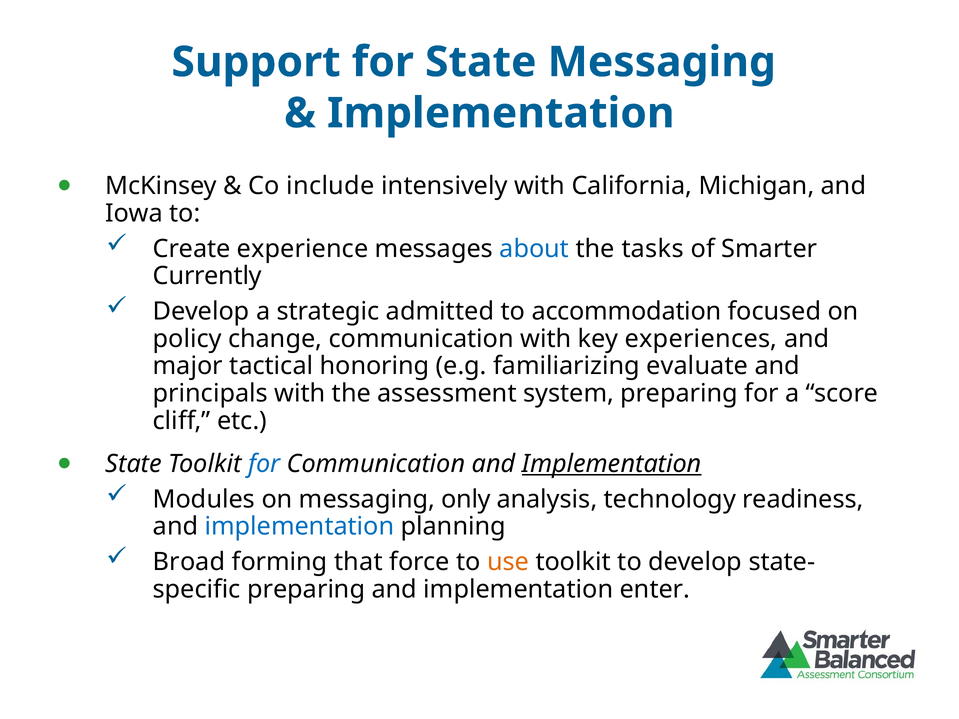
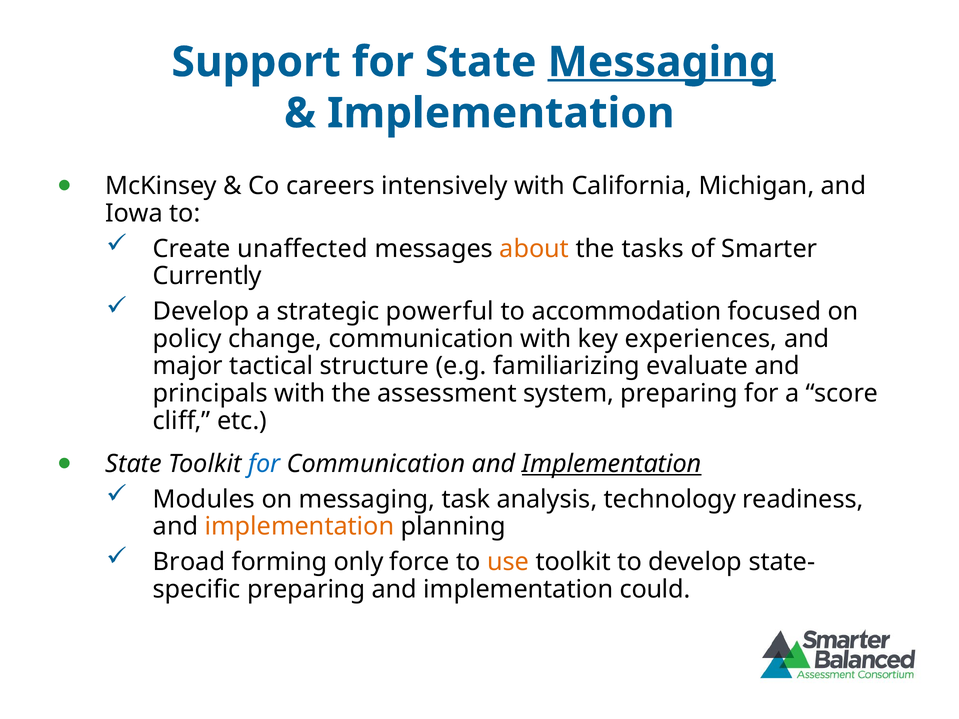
Messaging underline: none -> present (662, 62)
include: include -> careers (330, 186)
experience: experience -> unaffected (303, 249)
about colour: blue -> orange (534, 249)
admitted: admitted -> powerful (440, 311)
honoring: honoring -> structure (374, 366)
only: only -> task (466, 499)
implementation colour: blue -> orange (300, 527)
that: that -> only (359, 562)
enter: enter -> could (655, 589)
